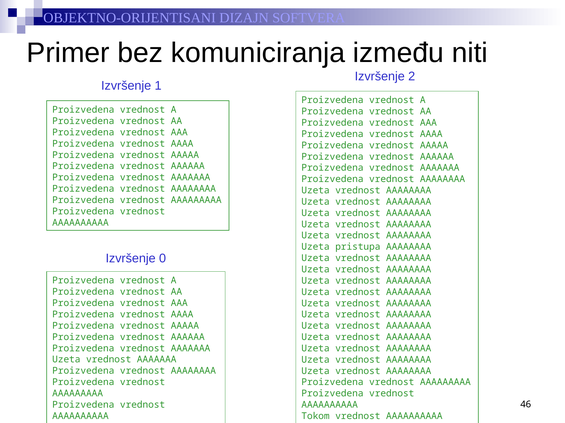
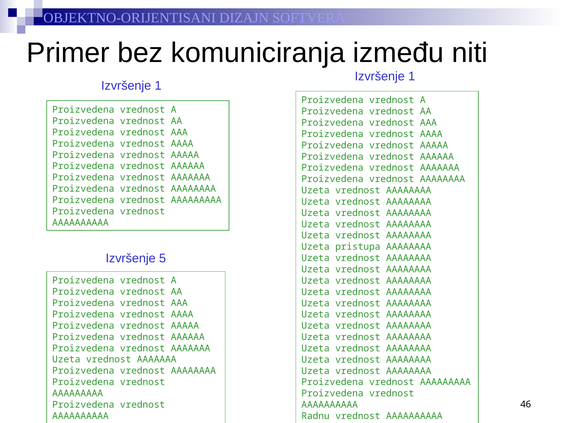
2: 2 -> 1 (412, 76)
0: 0 -> 5 (163, 259)
Tokom: Tokom -> Radnu (315, 417)
